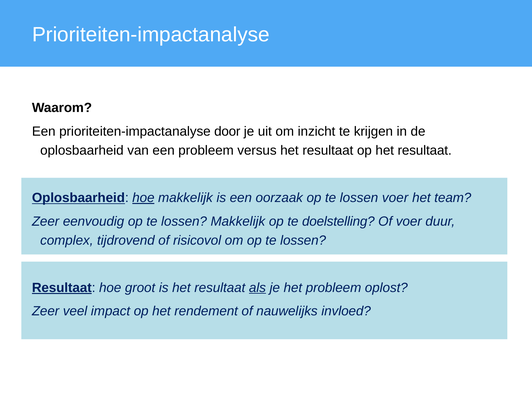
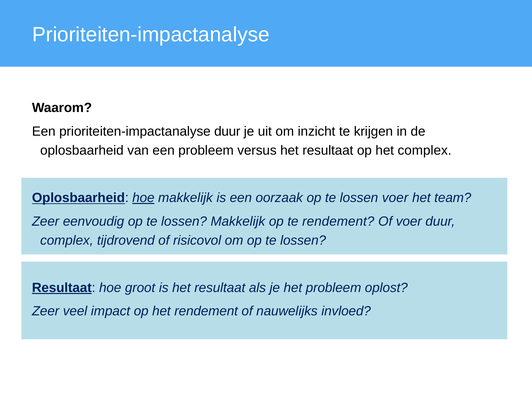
prioriteiten-impactanalyse door: door -> duur (227, 131)
op het resultaat: resultaat -> complex (425, 151)
te doelstelling: doelstelling -> rendement (338, 221)
als underline: present -> none (257, 288)
